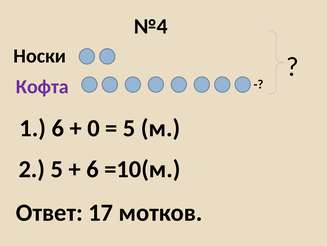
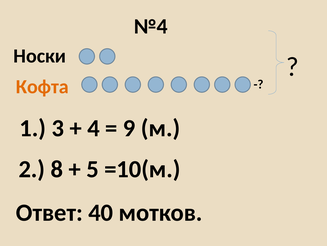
Кофта colour: purple -> orange (42, 87)
1 6: 6 -> 3 (58, 128)
0: 0 -> 4 (93, 128)
5: 5 -> 9 (129, 128)
2 5: 5 -> 8 (57, 169)
6: 6 -> 5 (93, 169)
17: 17 -> 40 (101, 212)
